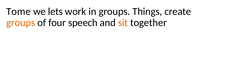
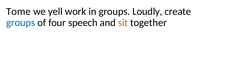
lets: lets -> yell (55, 11)
Things: Things -> Loudly (147, 11)
groups colour: orange -> blue (21, 23)
